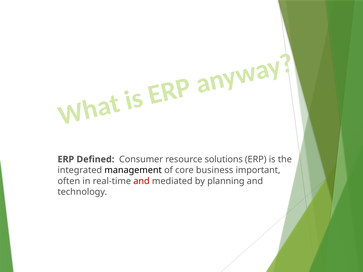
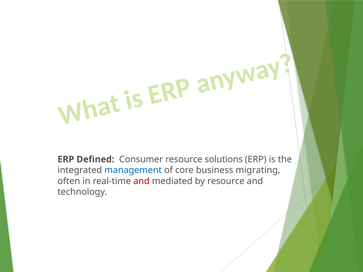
management colour: black -> blue (133, 170)
important: important -> migrating (258, 170)
by planning: planning -> resource (226, 181)
